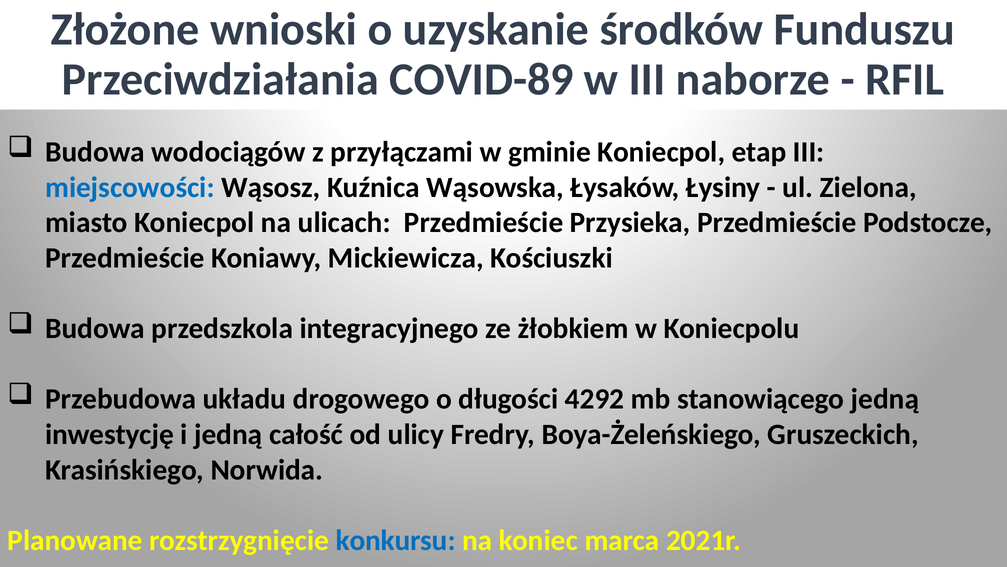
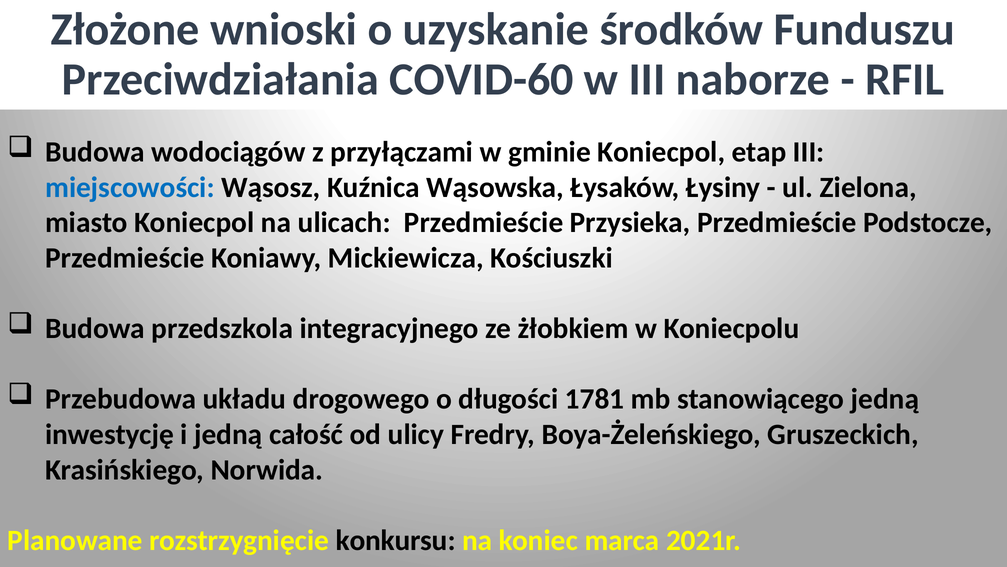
COVID-89: COVID-89 -> COVID-60 (482, 79)
4292: 4292 -> 1781 (595, 399)
konkursu colour: blue -> black (396, 540)
